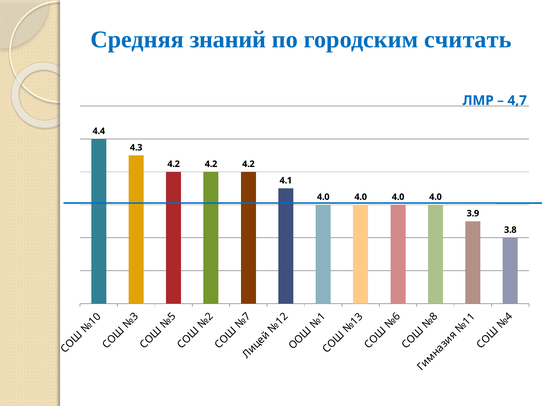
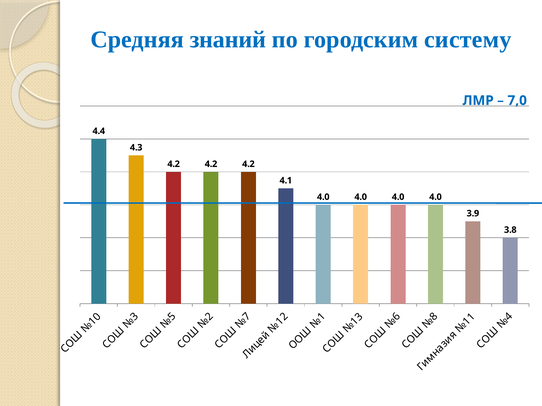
считать: считать -> систему (468, 39)
4,7: 4,7 -> 7,0 (517, 101)
